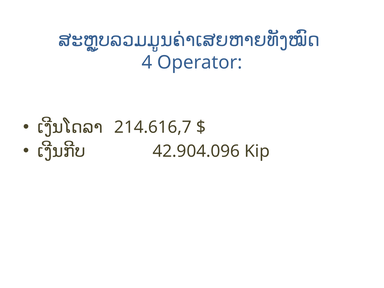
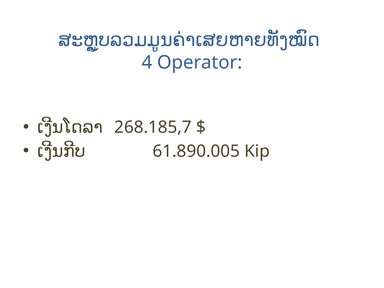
214.616,7: 214.616,7 -> 268.185,7 (153, 127)
42.904.096: 42.904.096 -> 61.890.005 (196, 151)
